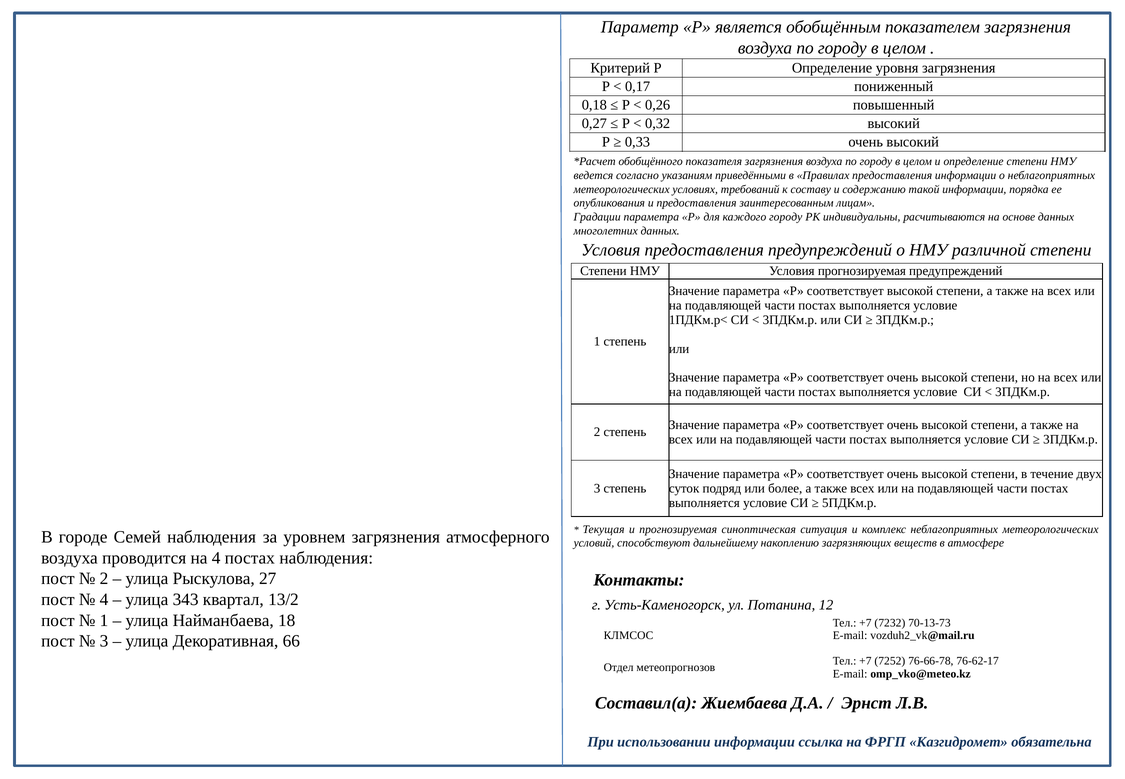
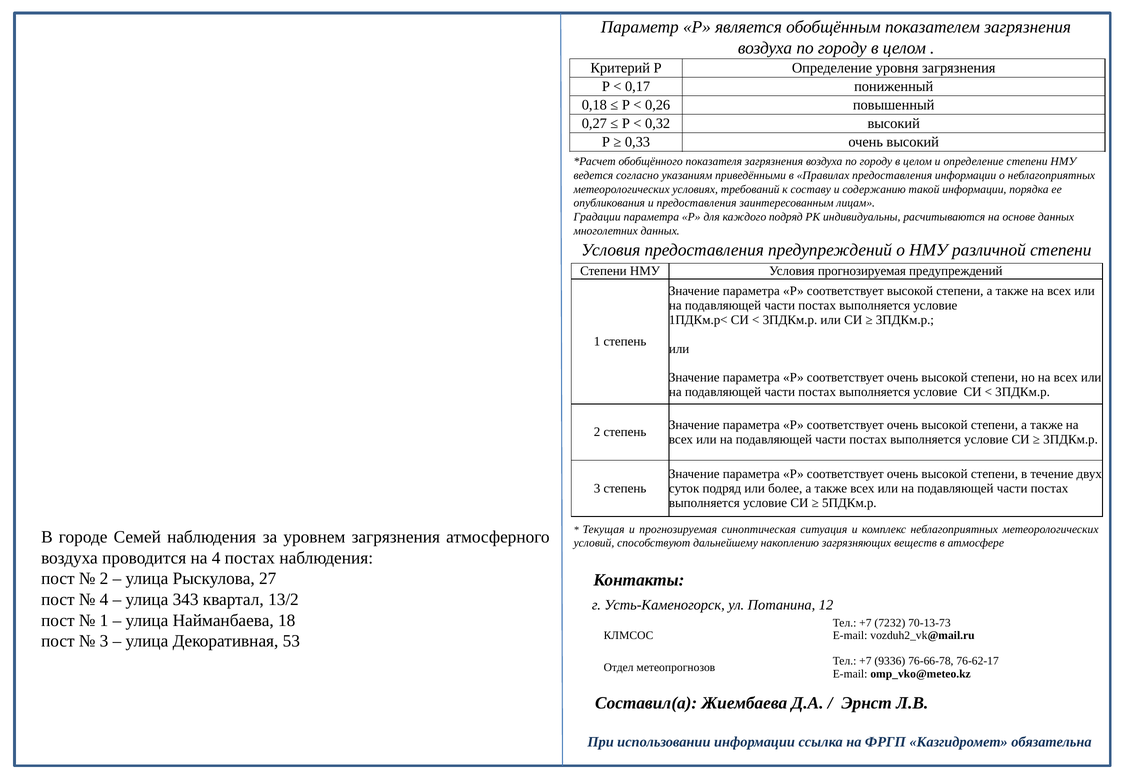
каждого городу: городу -> подряд (786, 217)
66: 66 -> 53 (291, 641)
7252: 7252 -> 9336 (890, 661)
